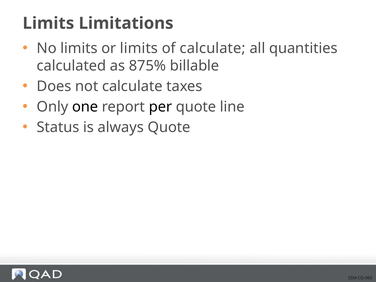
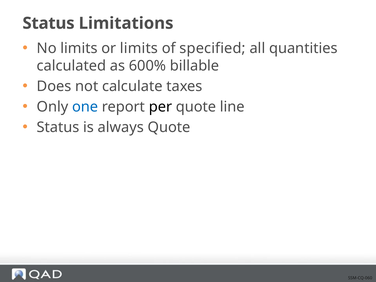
Limits: Limits -> Status (49, 23)
of calculate: calculate -> specified (213, 48)
875%: 875% -> 600% (147, 66)
one colour: black -> blue (85, 107)
